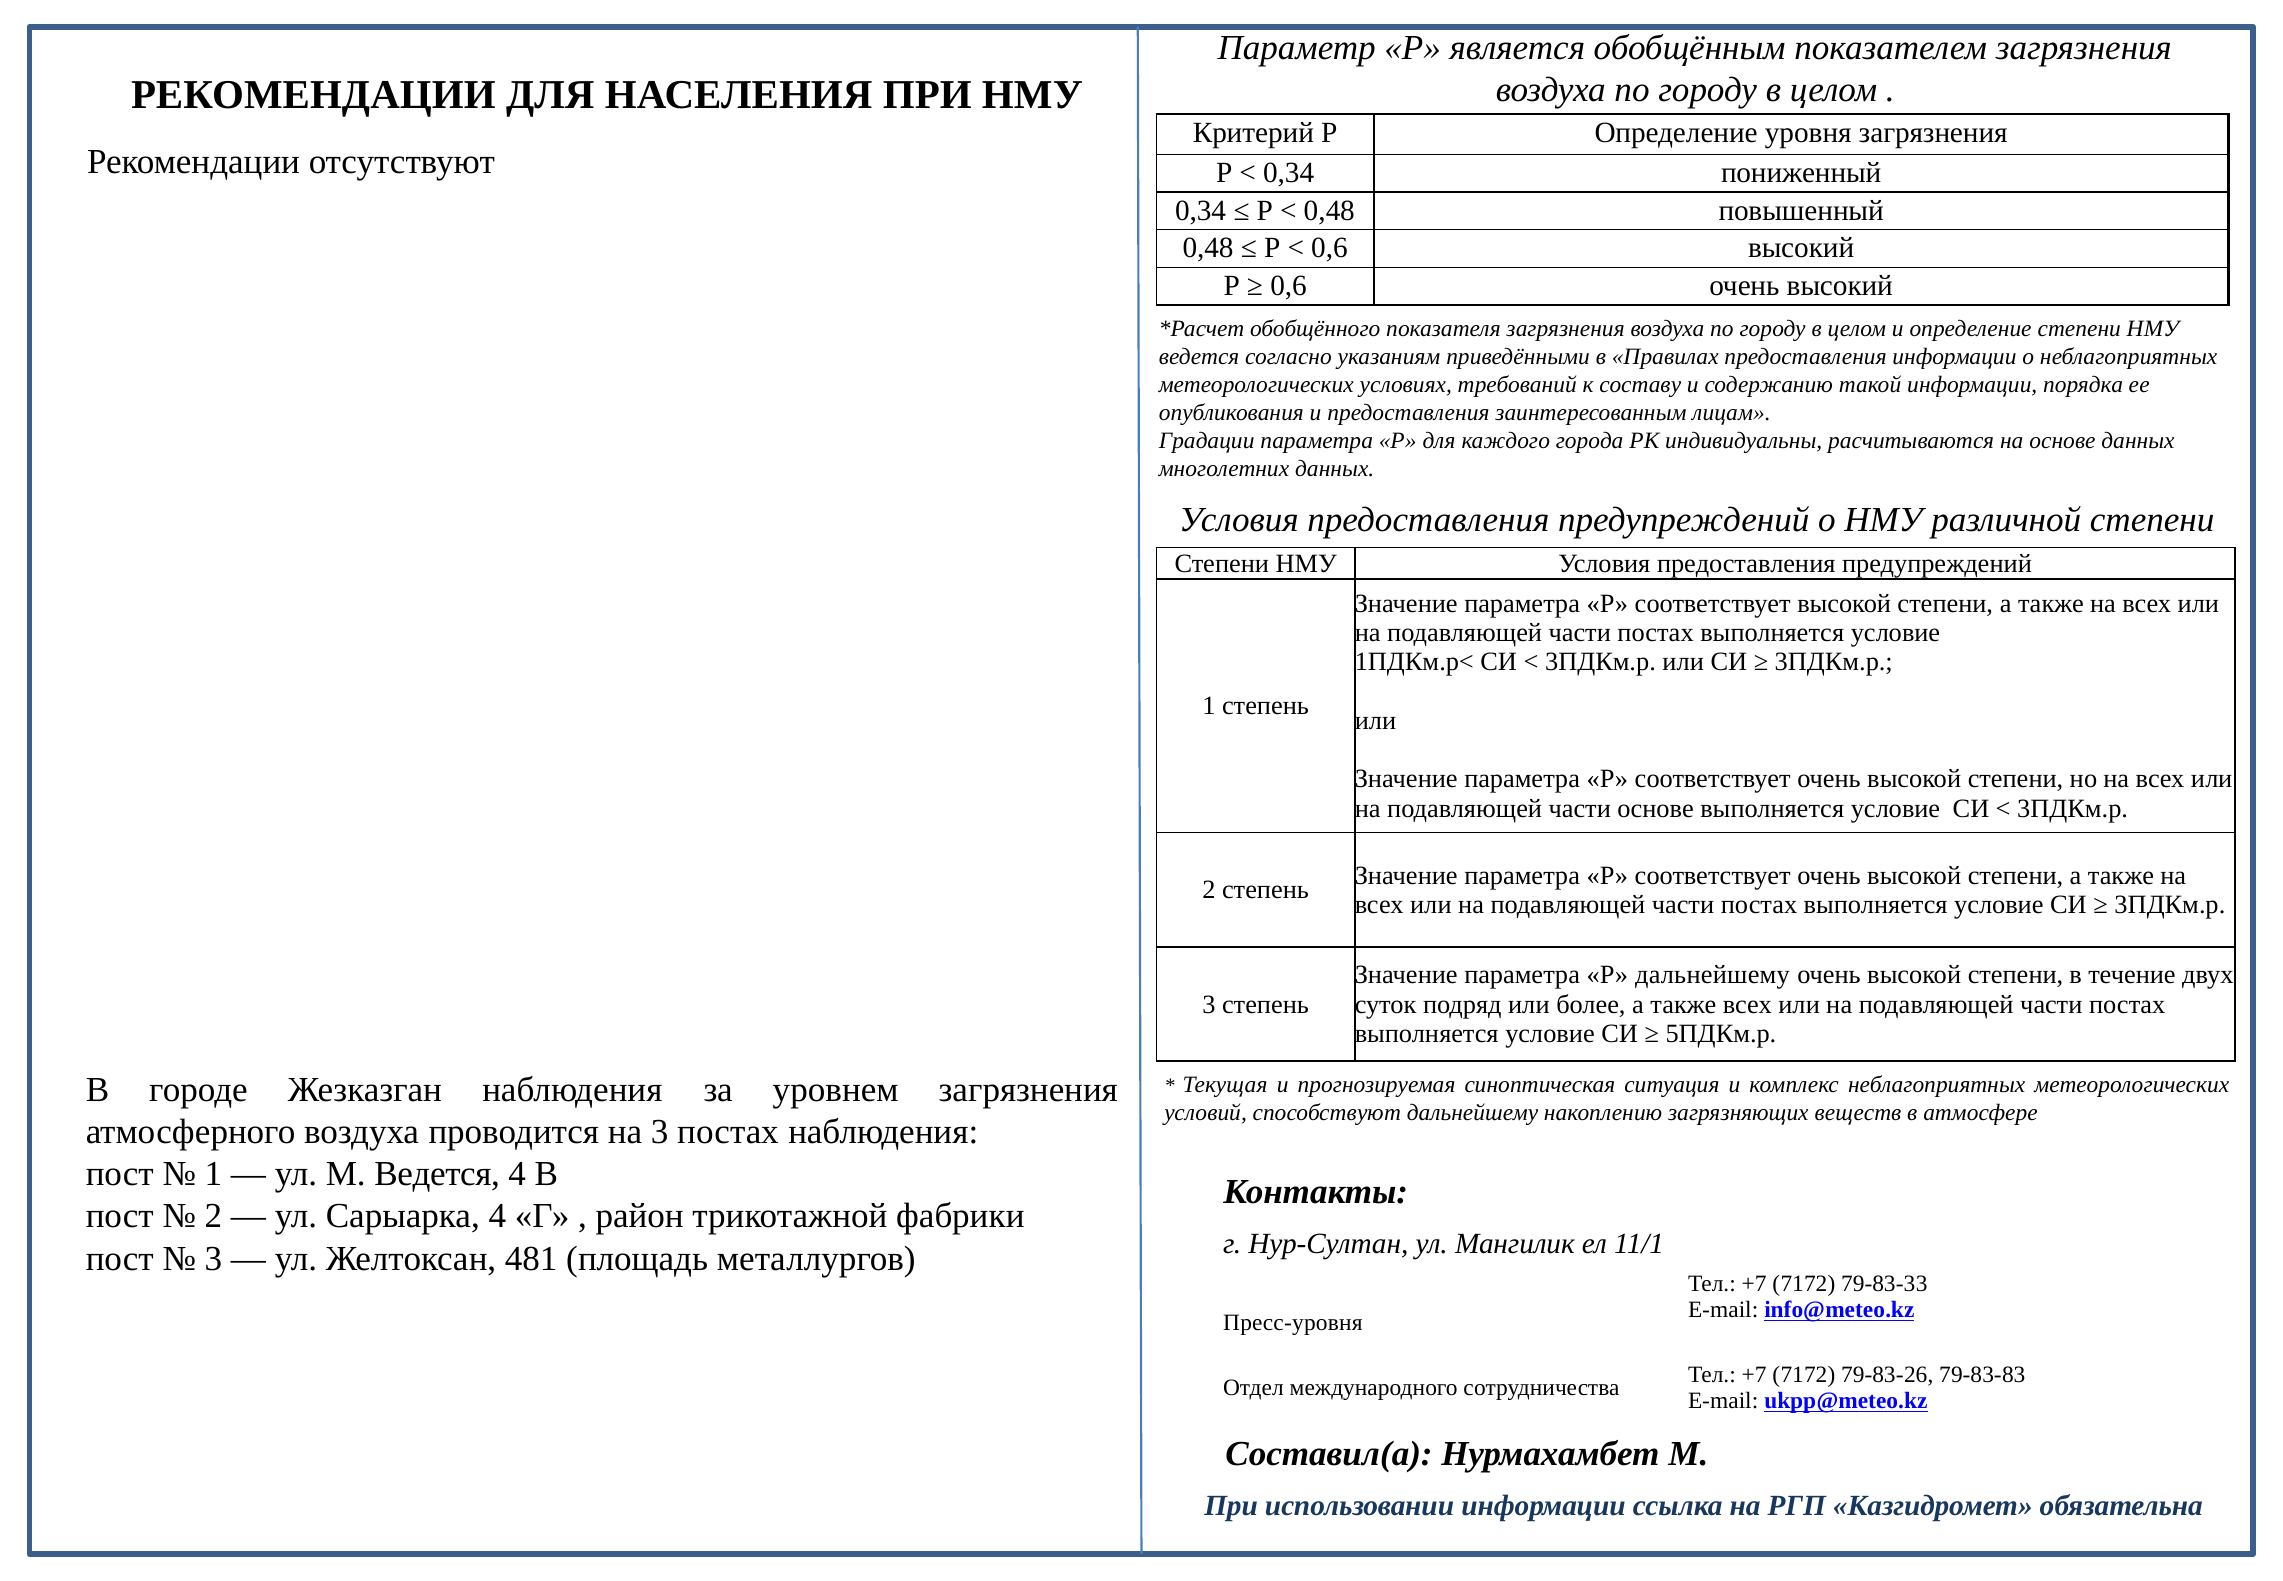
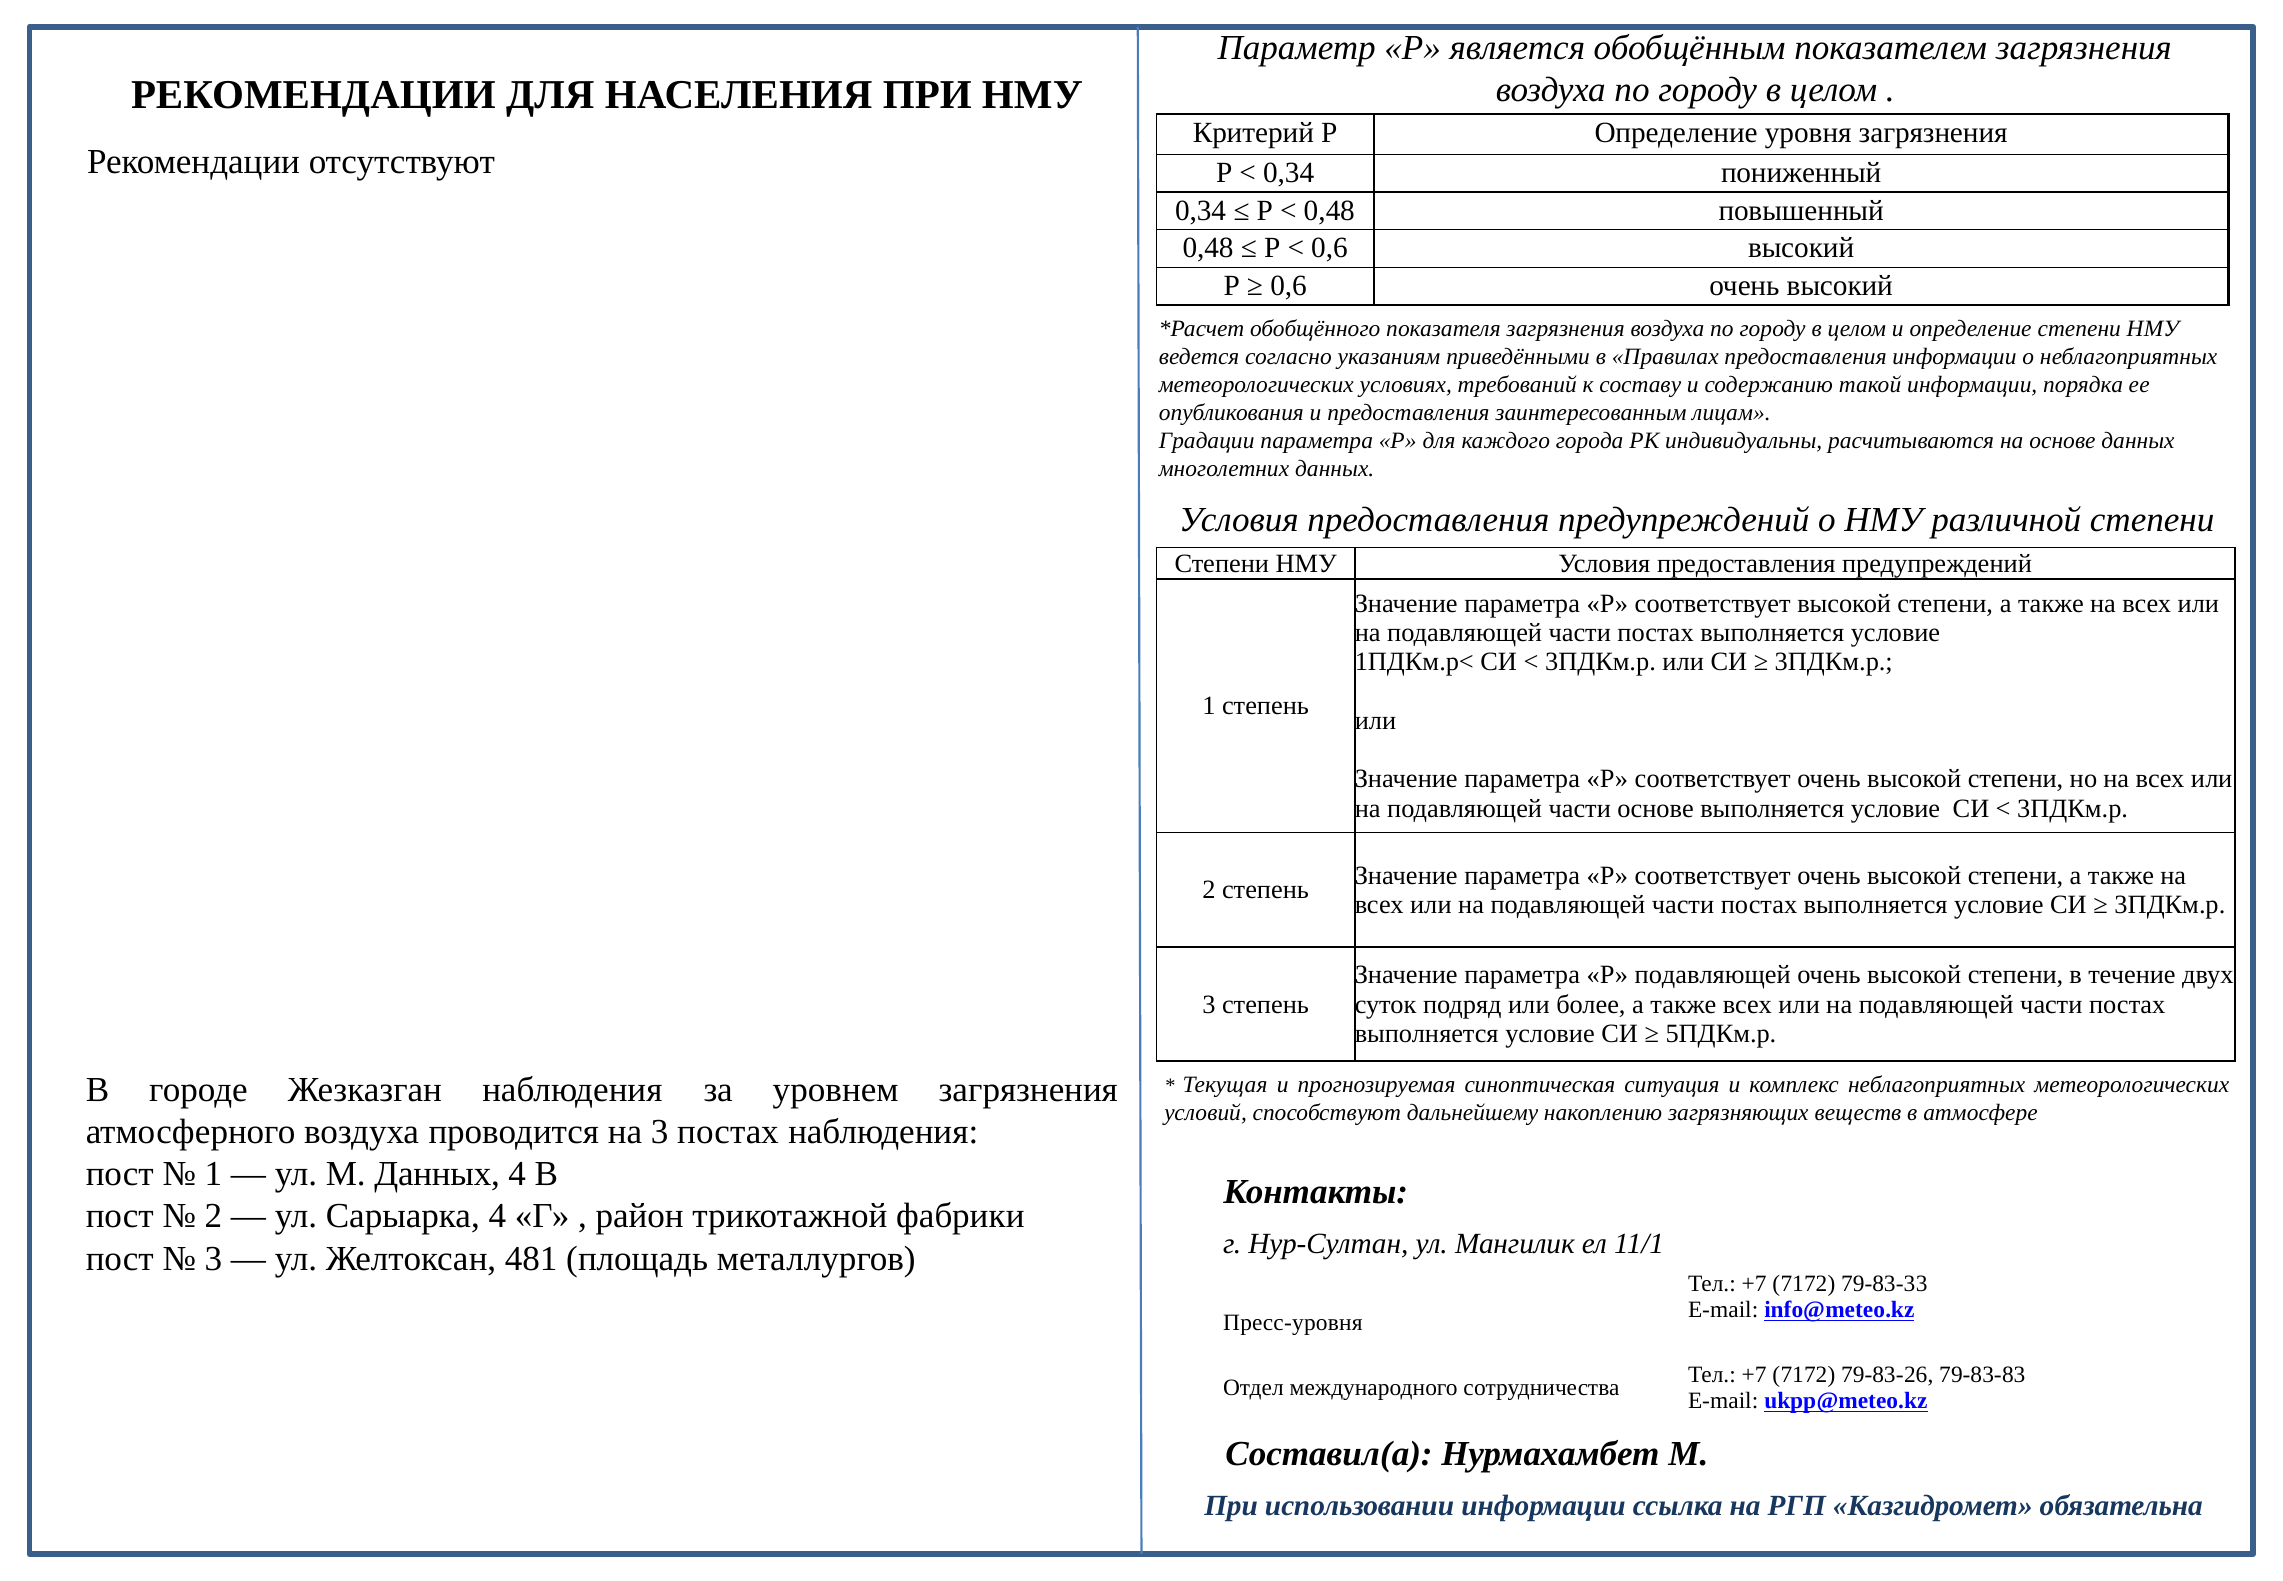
Р дальнейшему: дальнейшему -> подавляющей (1713, 975)
М Ведется: Ведется -> Данных (437, 1174)
